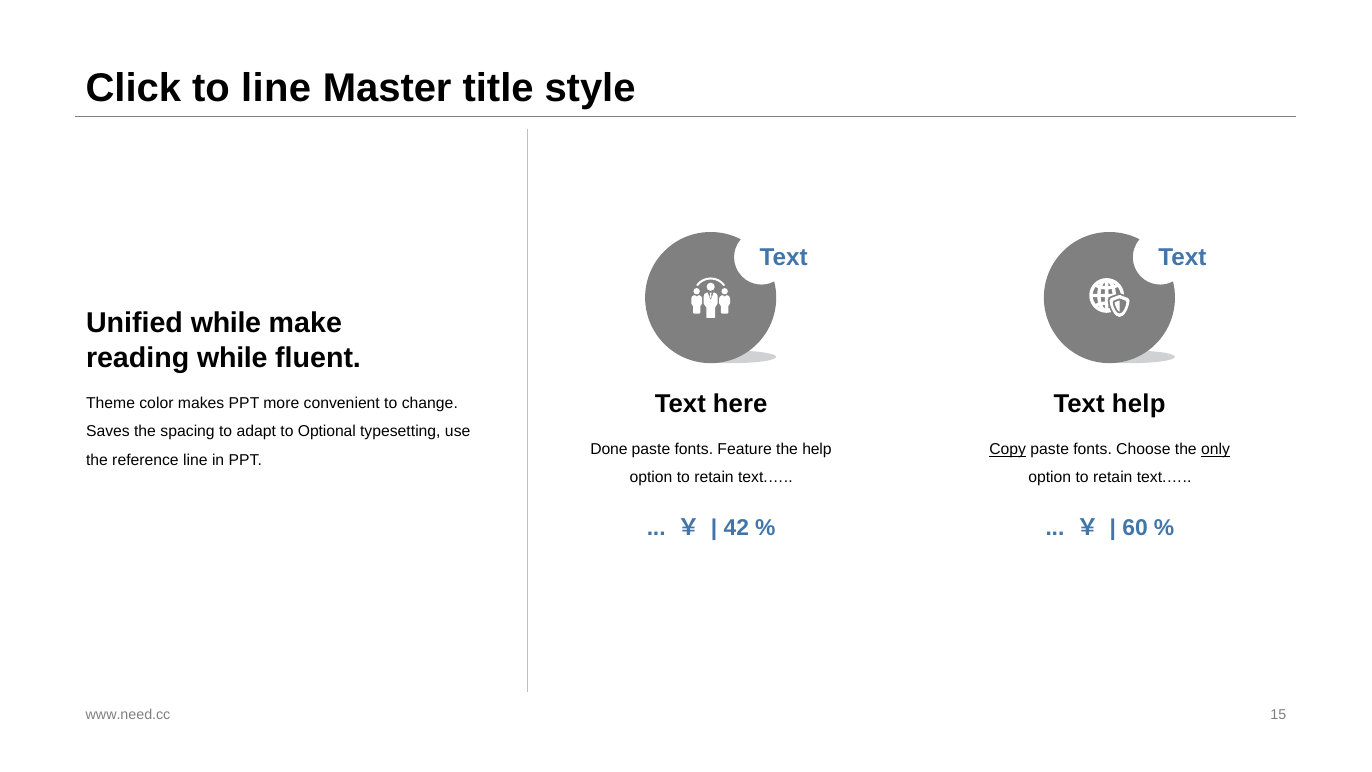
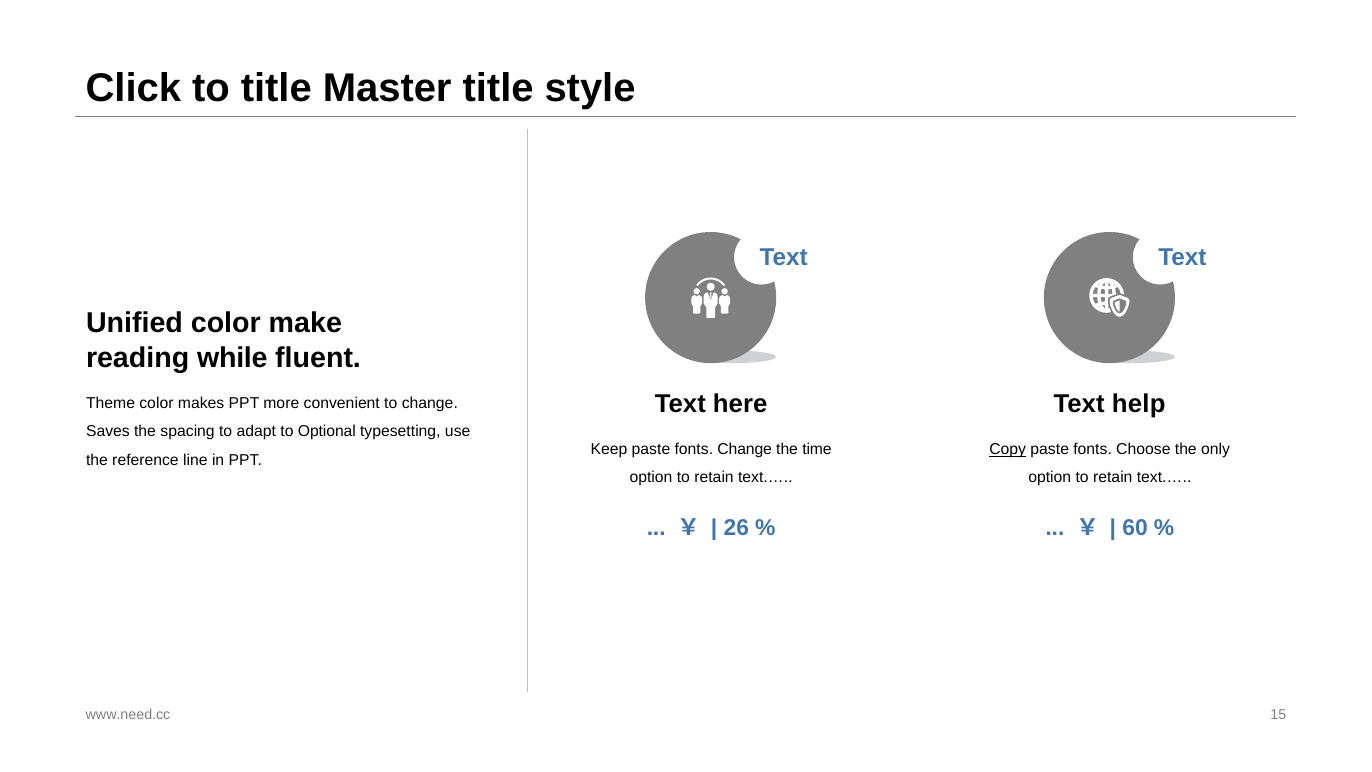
to line: line -> title (276, 89)
Unified while: while -> color (226, 323)
Done: Done -> Keep (609, 449)
fonts Feature: Feature -> Change (745, 449)
the help: help -> time (817, 449)
only underline: present -> none (1216, 449)
42: 42 -> 26 (736, 527)
